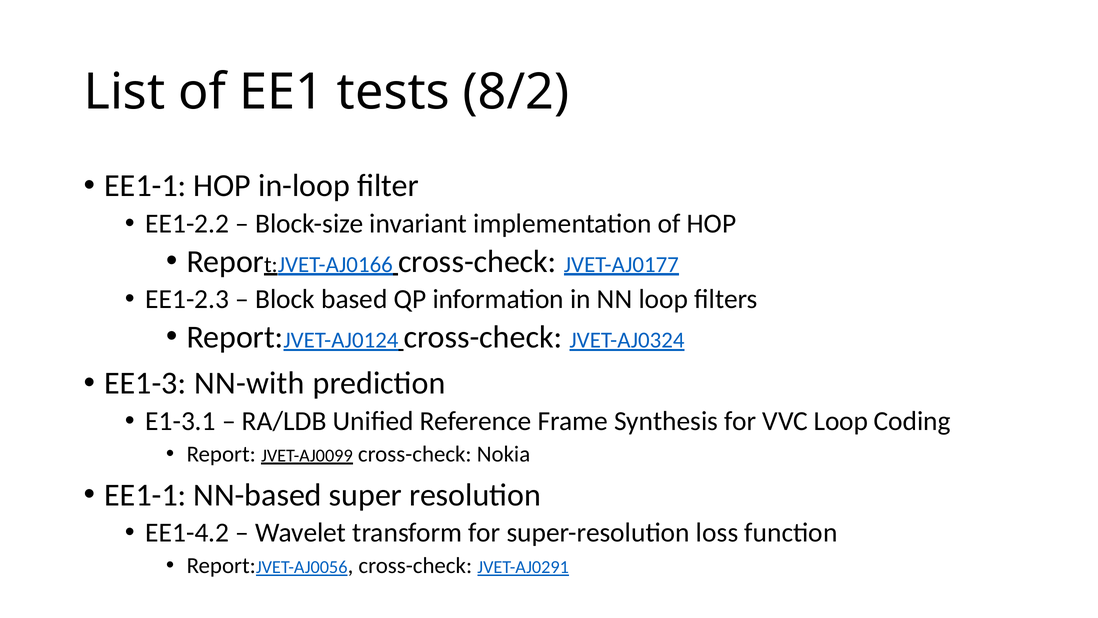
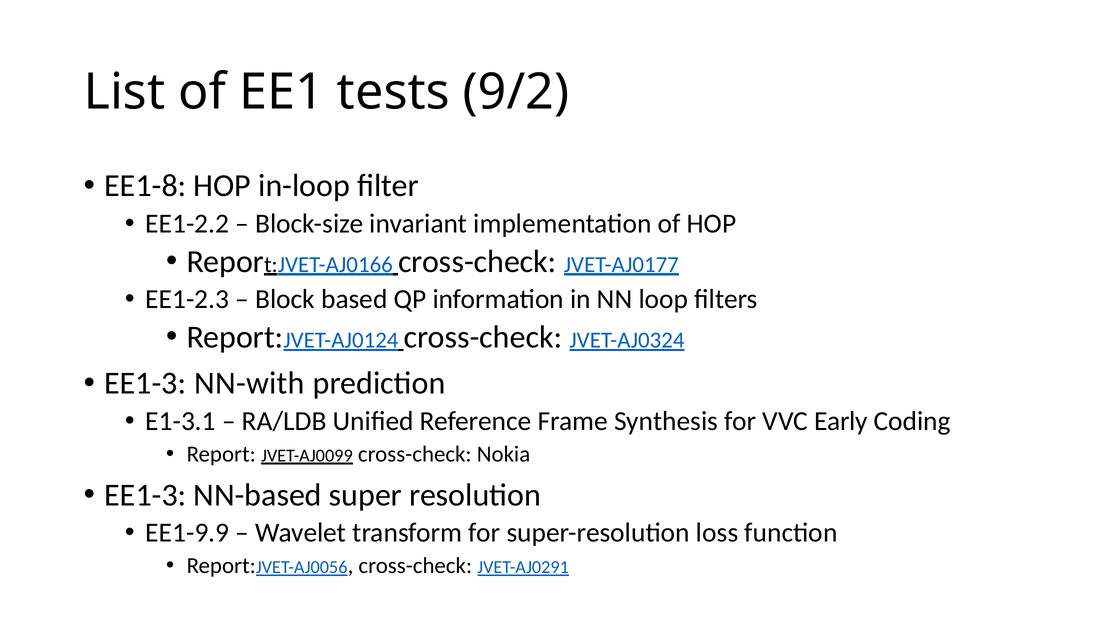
8/2: 8/2 -> 9/2 (516, 92)
EE1-1: EE1-1 -> EE1-8 (145, 186)
VVC Loop: Loop -> Early (841, 421)
EE1-1: EE1-1 -> EE1-3 (145, 495)
EE1-4.2: EE1-4.2 -> EE1-9.9 (187, 533)
